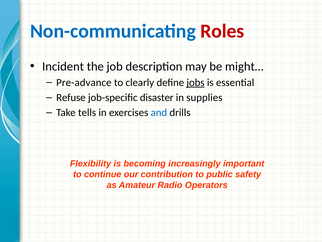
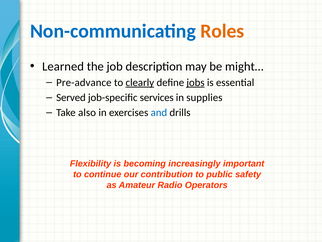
Roles colour: red -> orange (222, 31)
Incident: Incident -> Learned (63, 66)
clearly underline: none -> present (140, 82)
Refuse: Refuse -> Served (71, 97)
disaster: disaster -> services (157, 97)
tells: tells -> also (87, 112)
